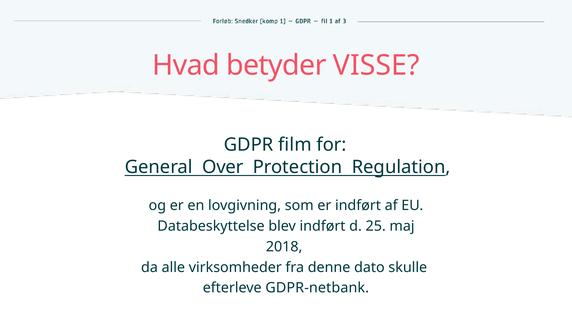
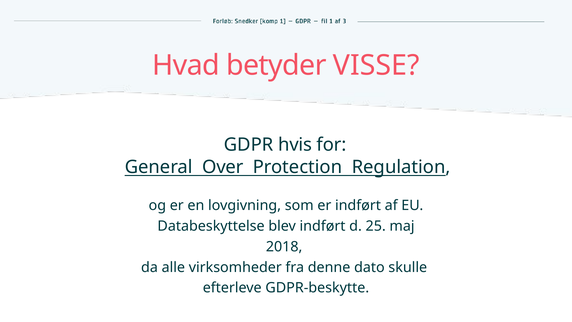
film: film -> hvis (295, 145)
GDPR-netbank: GDPR-netbank -> GDPR-beskytte (317, 288)
